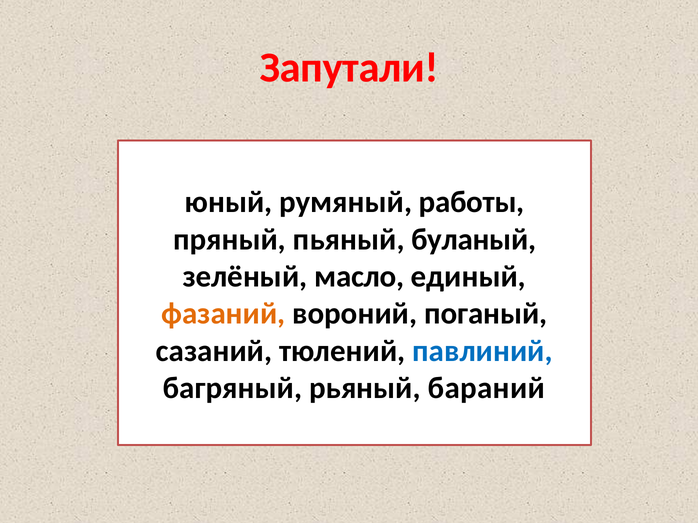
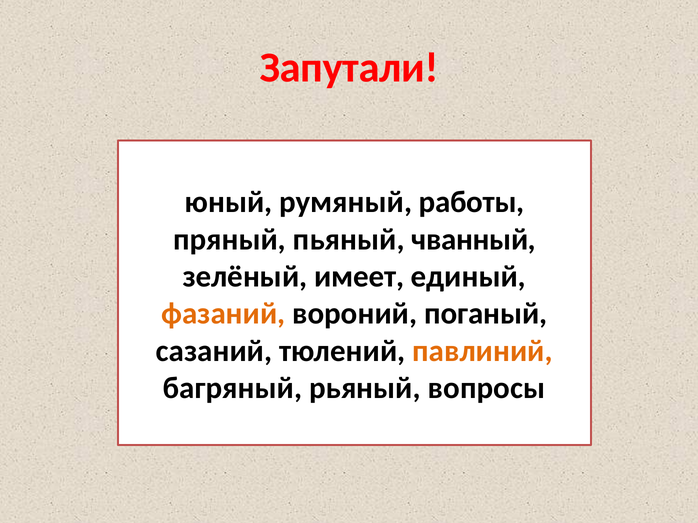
буланый: буланый -> чванный (474, 240)
масло: масло -> имеет (359, 277)
павлиний colour: blue -> orange (482, 351)
бараний: бараний -> вопросы (487, 388)
